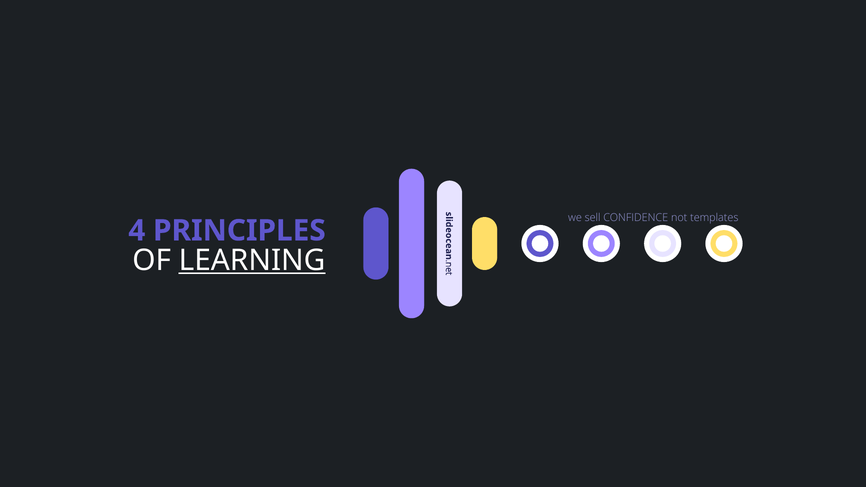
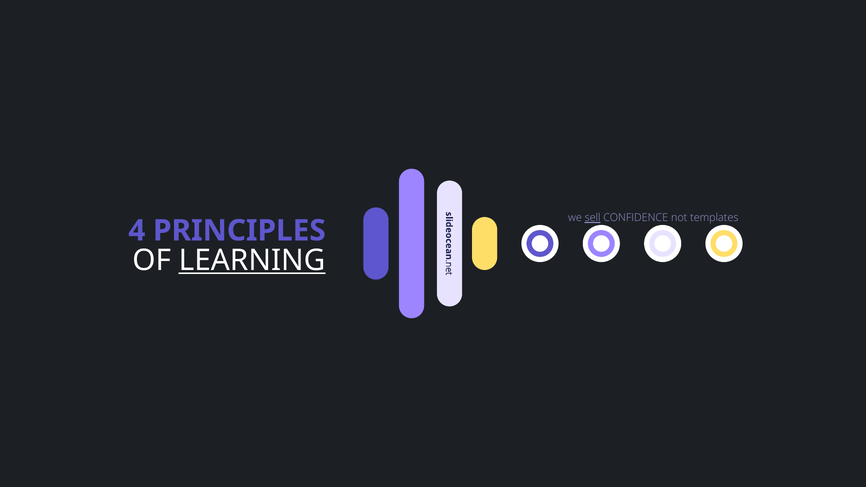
sell underline: none -> present (593, 218)
